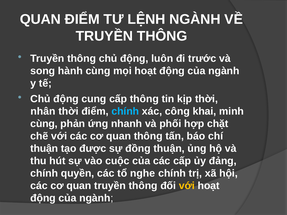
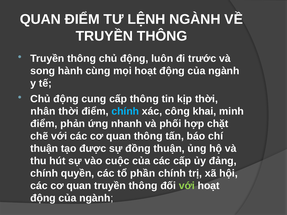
cùng: cùng -> điểm (44, 124)
nghe: nghe -> phần (143, 174)
với colour: yellow -> light green (187, 186)
